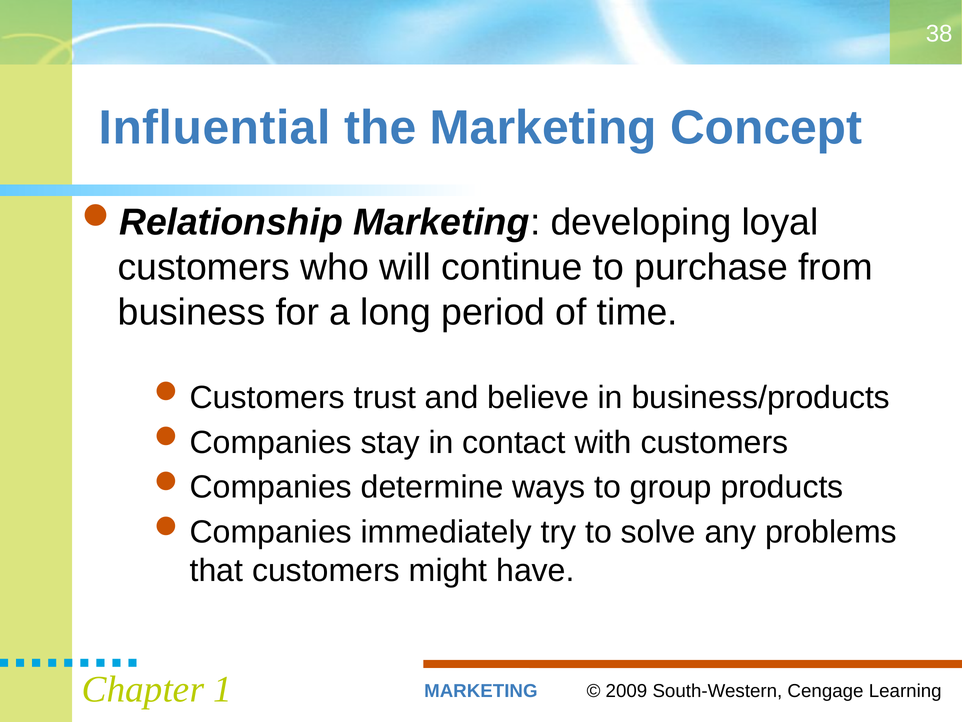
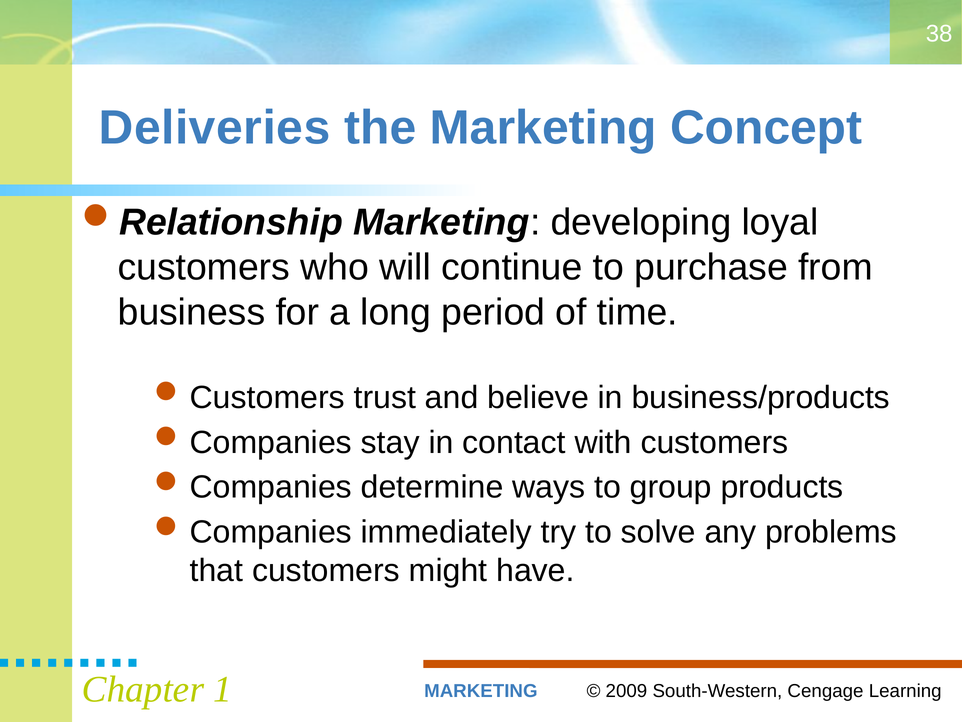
Influential: Influential -> Deliveries (215, 128)
